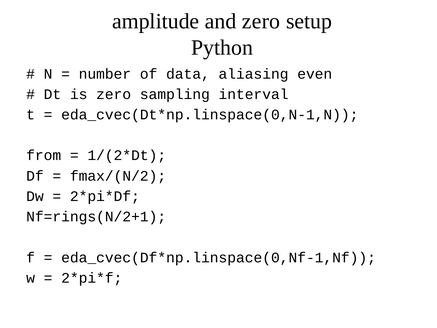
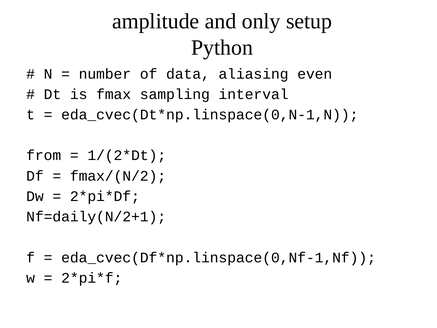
and zero: zero -> only (261, 21)
is zero: zero -> fmax (114, 94)
Nf=rings(N/2+1: Nf=rings(N/2+1 -> Nf=daily(N/2+1 (96, 217)
